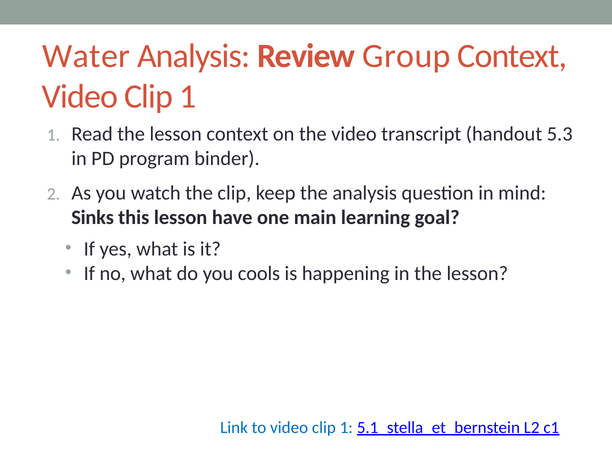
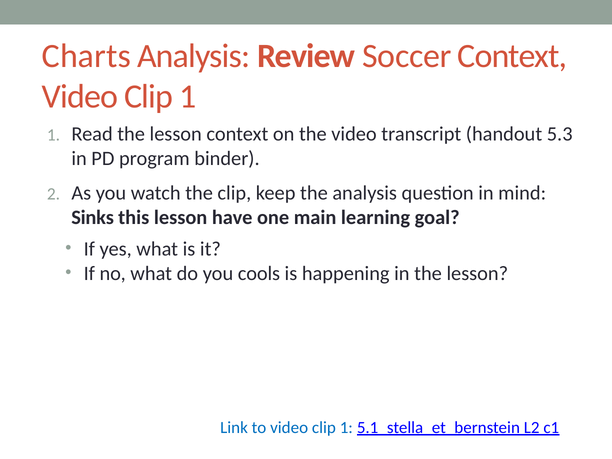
Water: Water -> Charts (86, 56)
Group: Group -> Soccer (407, 56)
